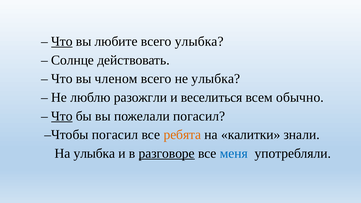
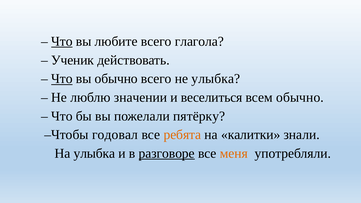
всего улыбка: улыбка -> глагола (199, 41)
Солнце: Солнце -> Ученик (73, 60)
Что underline: none -> present (62, 79)
вы членом: членом -> обычно (116, 79)
разожгли: разожгли -> значении (140, 97)
Что underline: present -> none (62, 116)
пожелали погасил: погасил -> пятёрку (199, 116)
Чтобы погасил: погасил -> годовал (115, 135)
меня colour: blue -> orange (234, 153)
